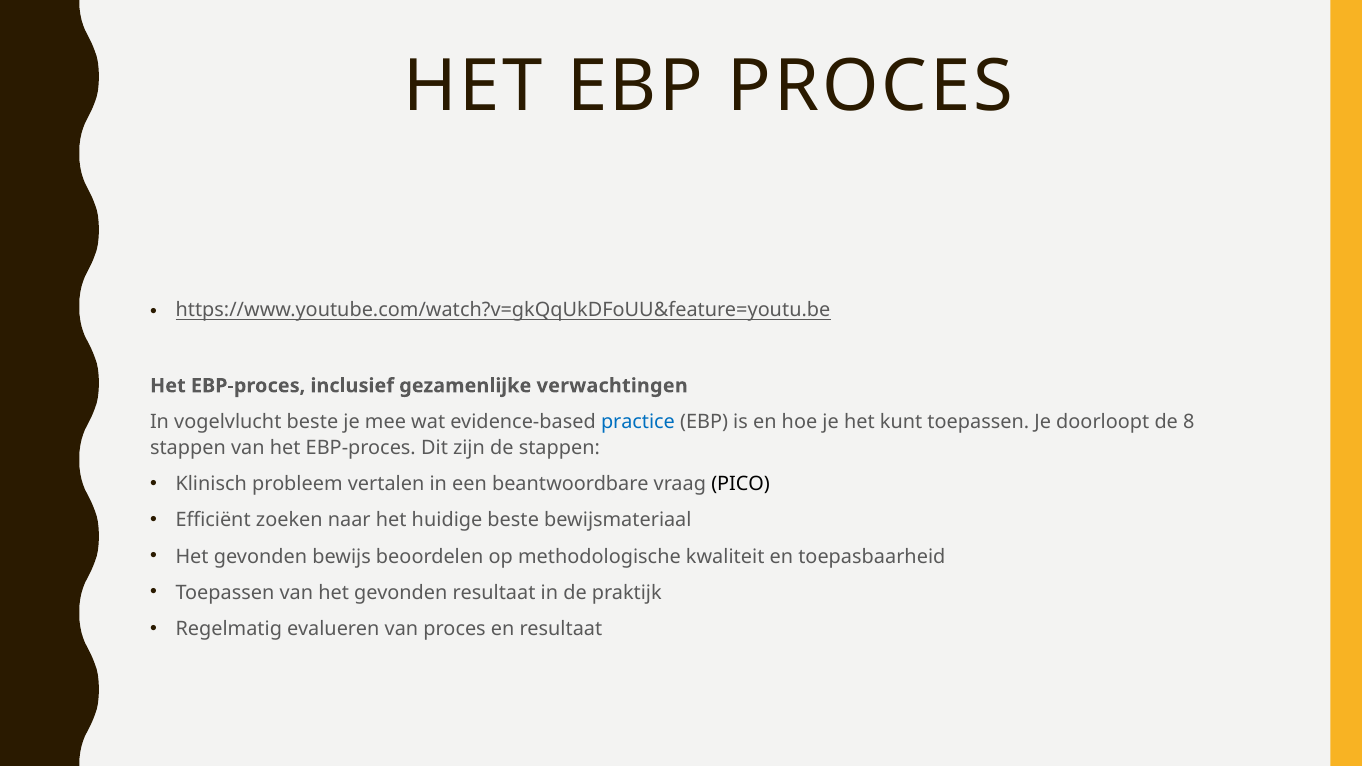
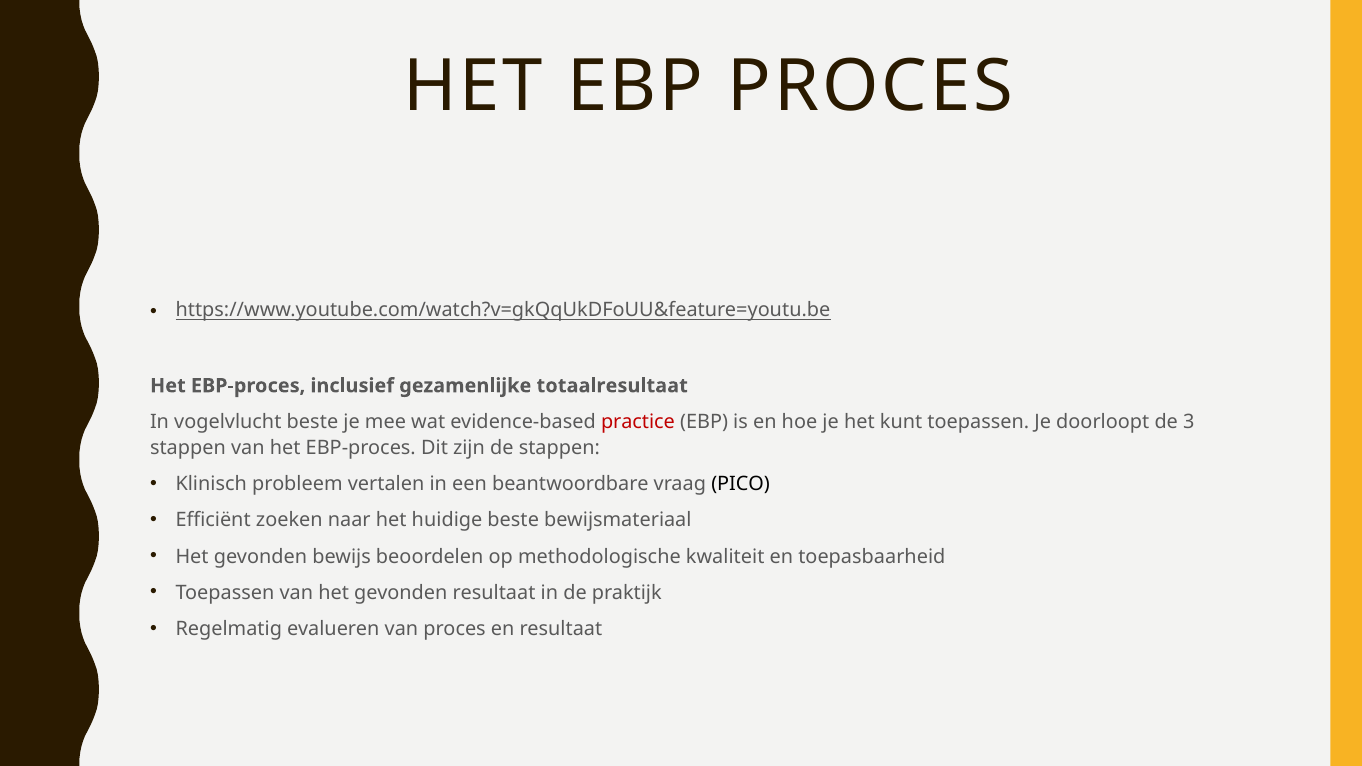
verwachtingen: verwachtingen -> totaalresultaat (612, 386)
practice colour: blue -> red (638, 422)
8: 8 -> 3 (1189, 422)
